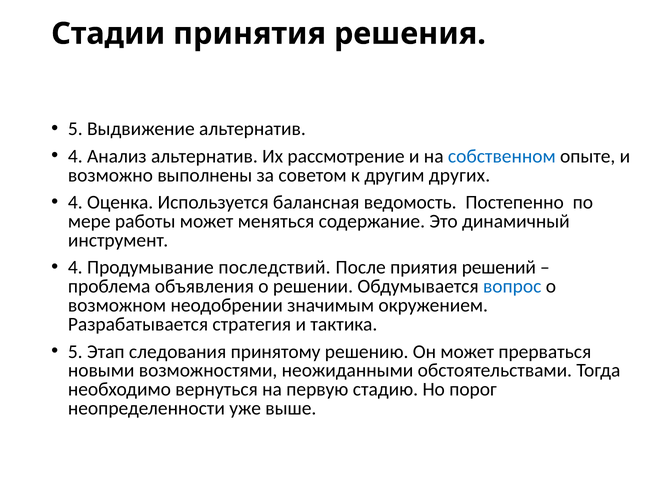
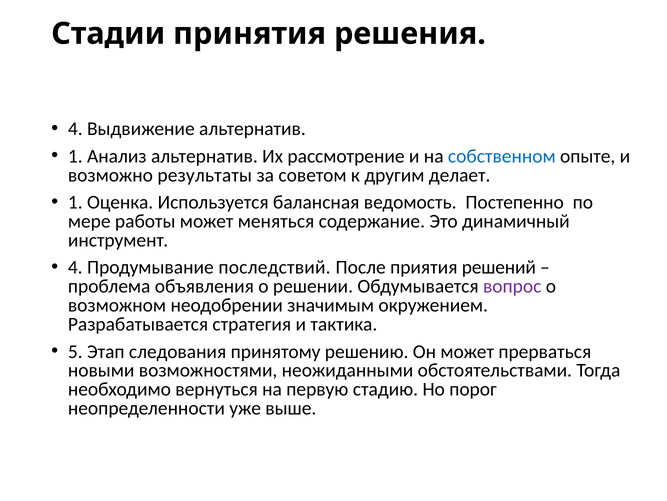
5: 5 -> 4 (75, 129)
4: 4 -> 1 (75, 156)
выполнены: выполнены -> результаты (205, 175)
других: других -> делает (460, 175)
4: 4 -> 1 (75, 202)
вопрос colour: blue -> purple (512, 286)
